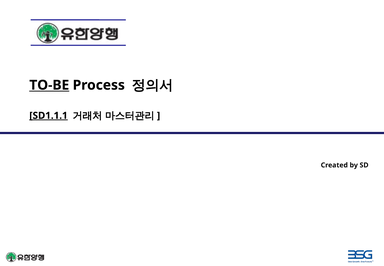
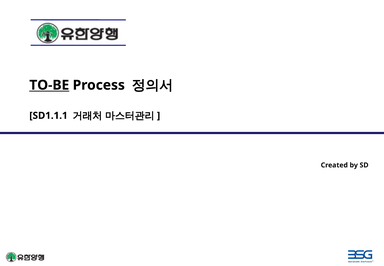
SD1.1.1 underline: present -> none (49, 116)
